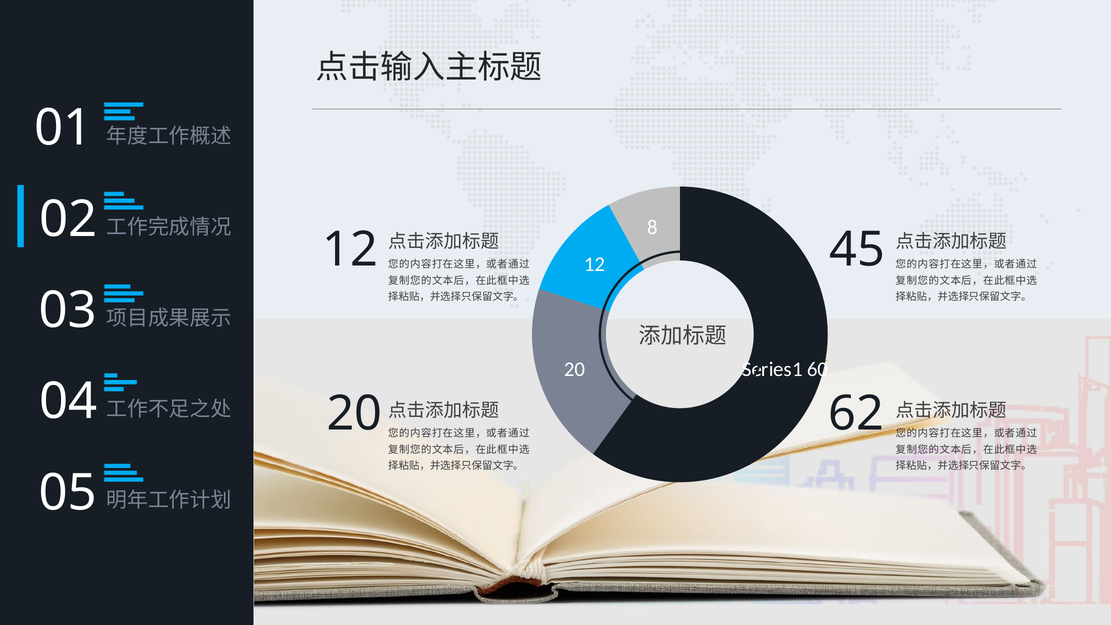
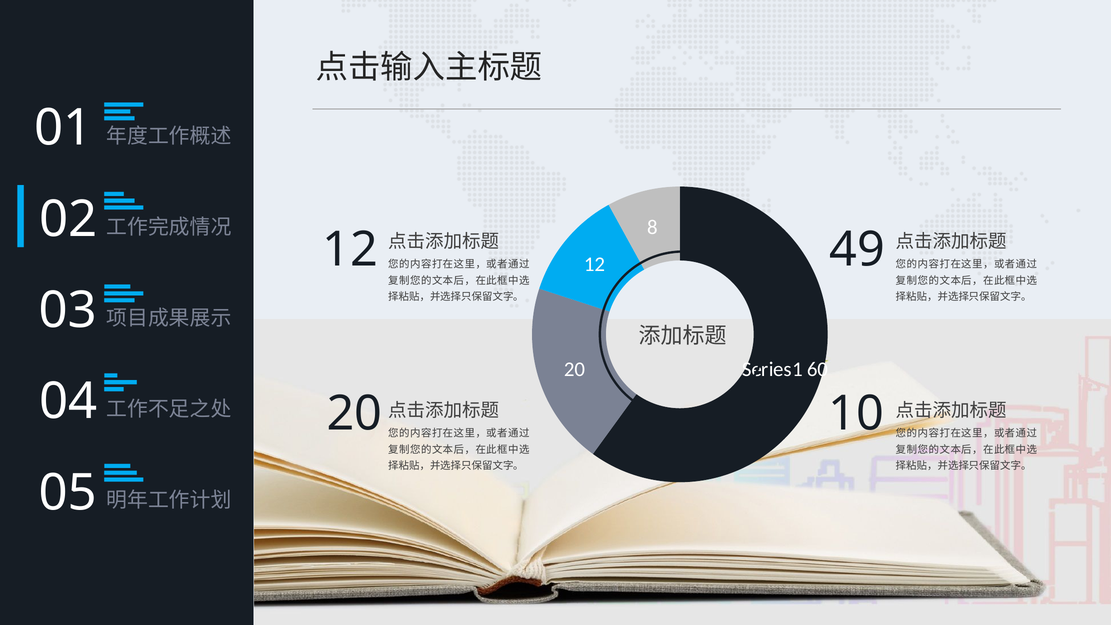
45: 45 -> 49 (857, 250)
62: 62 -> 10 (856, 414)
